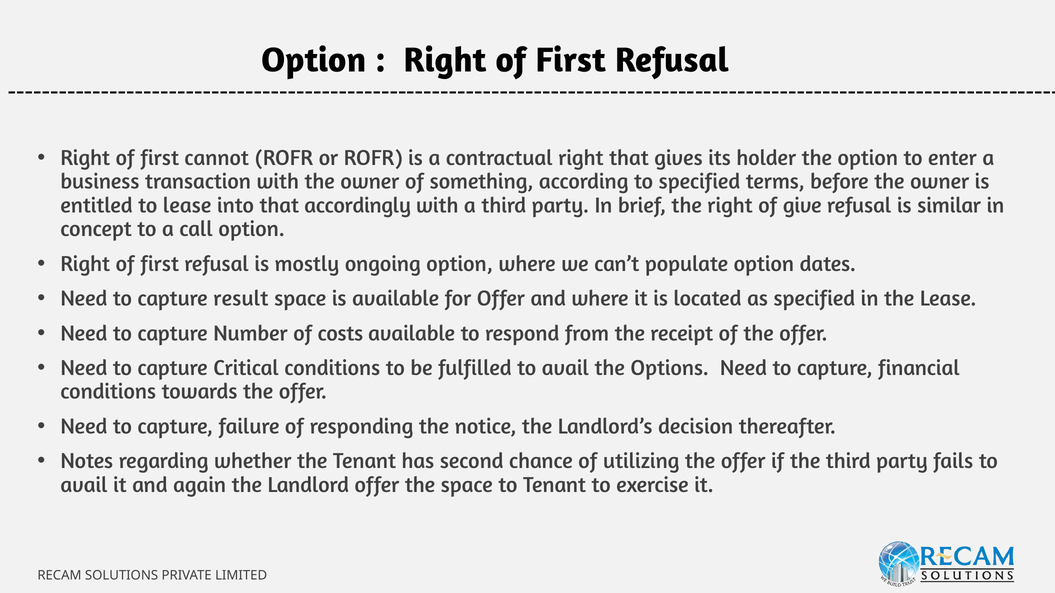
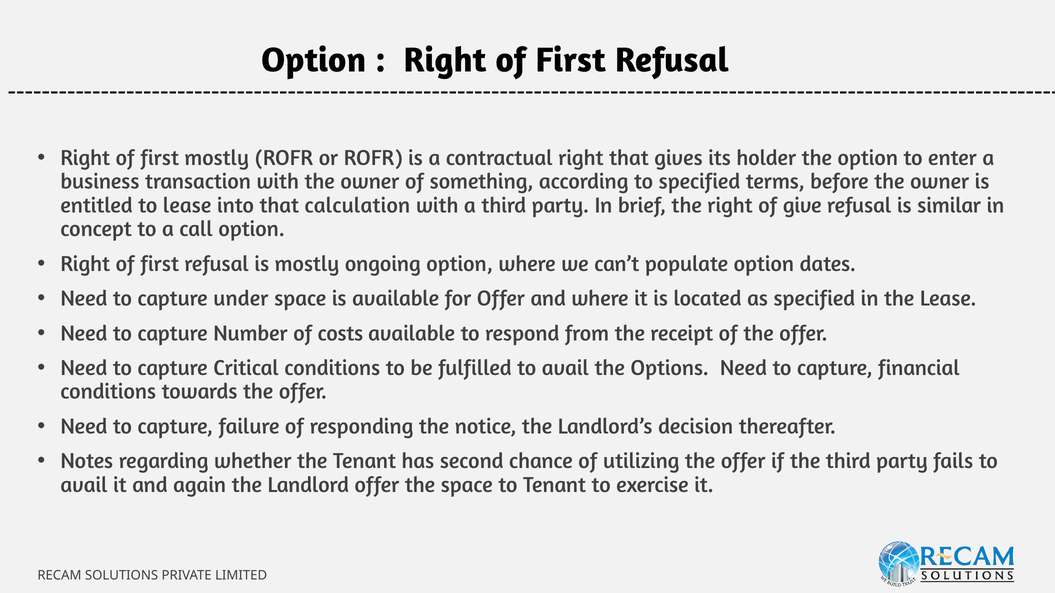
first cannot: cannot -> mostly (217, 158)
accordingly: accordingly -> calculation (357, 206)
result: result -> under (241, 299)
